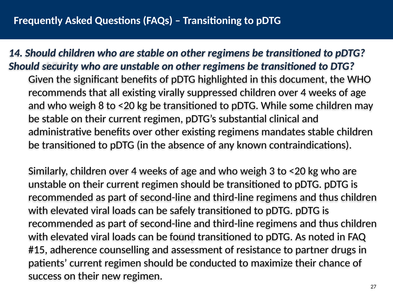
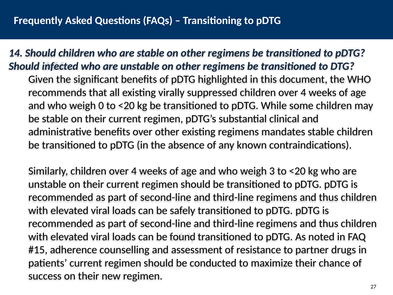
security: security -> infected (60, 66)
8: 8 -> 0 (101, 105)
